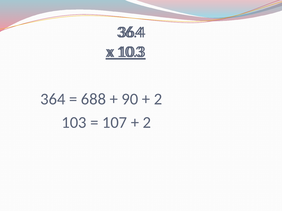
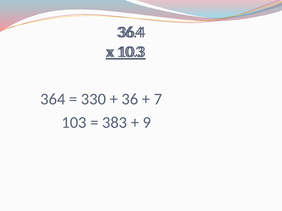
688: 688 -> 330 (93, 99)
90: 90 -> 36 (130, 99)
2: 2 -> 7 (158, 99)
107: 107 -> 383 (115, 123)
2: 2 -> 9 (147, 123)
